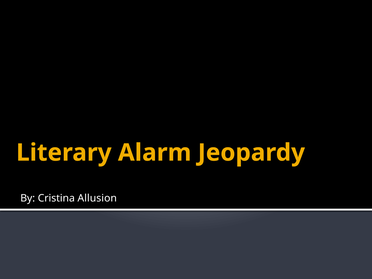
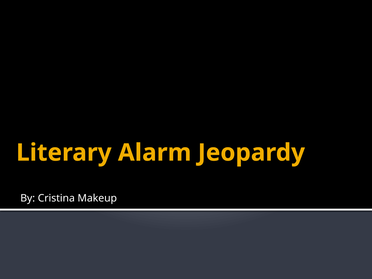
Allusion: Allusion -> Makeup (97, 198)
